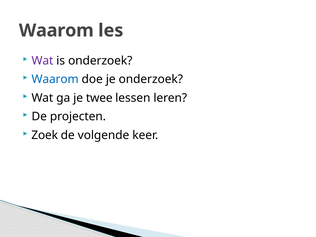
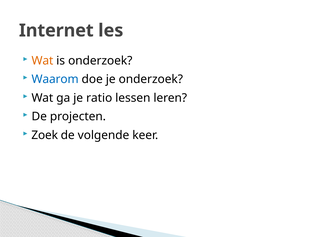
Waarom: Waarom -> Internet (56, 31)
Wat colour: purple -> orange (42, 61)
twee: twee -> ratio (99, 98)
